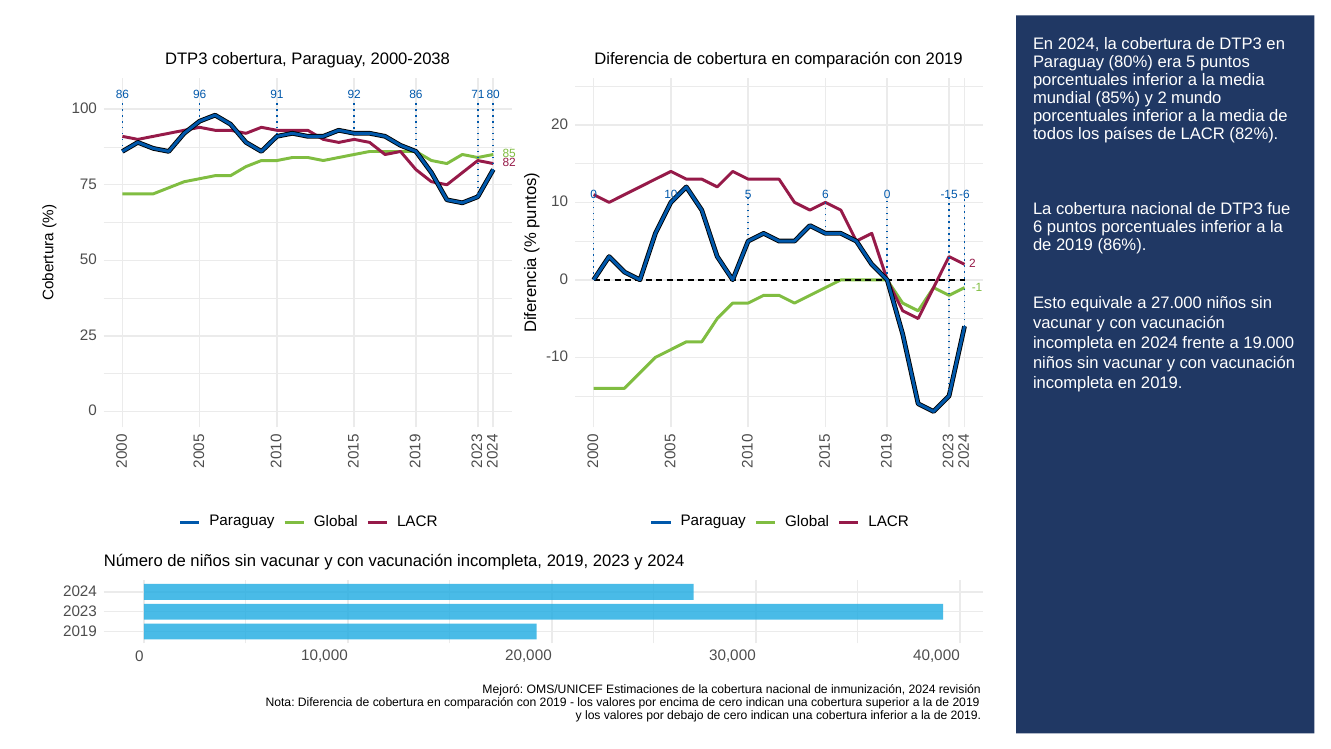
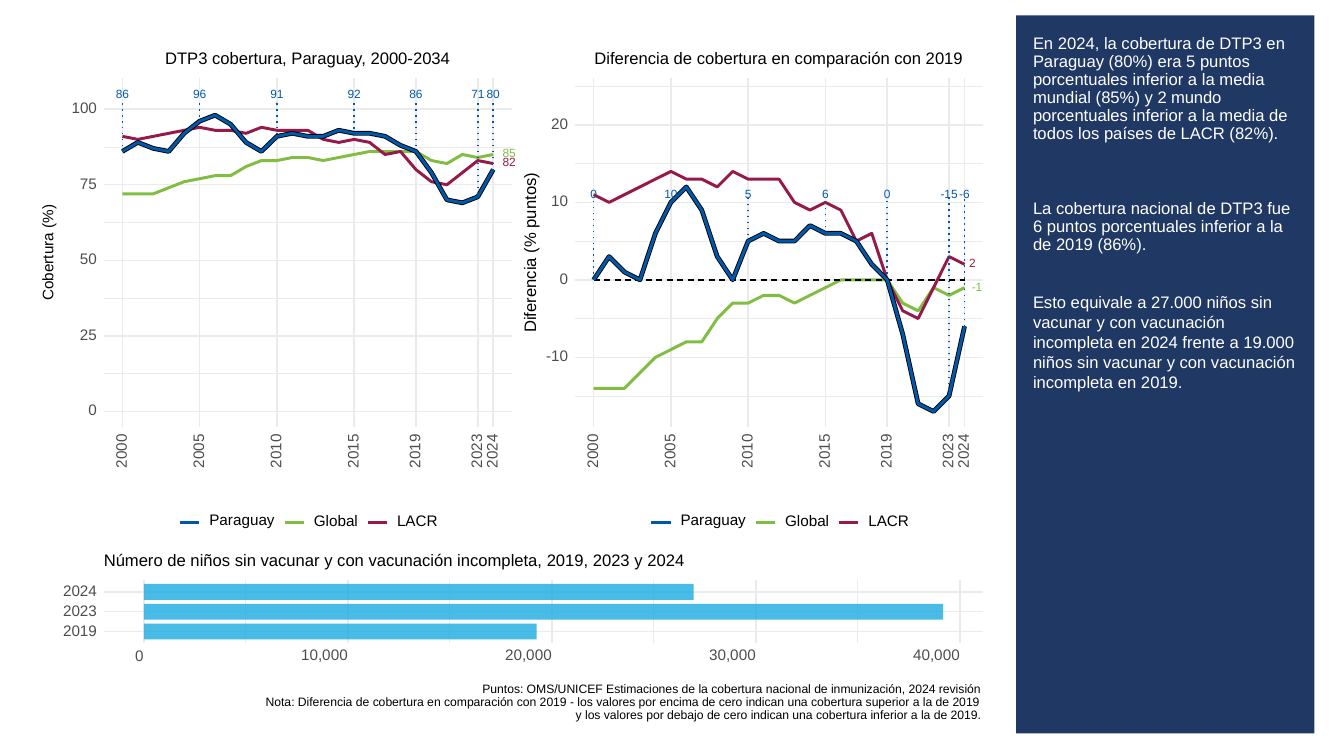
2000-2038: 2000-2038 -> 2000-2034 (410, 59)
Mejoró: Mejoró -> Puntos (503, 689)
